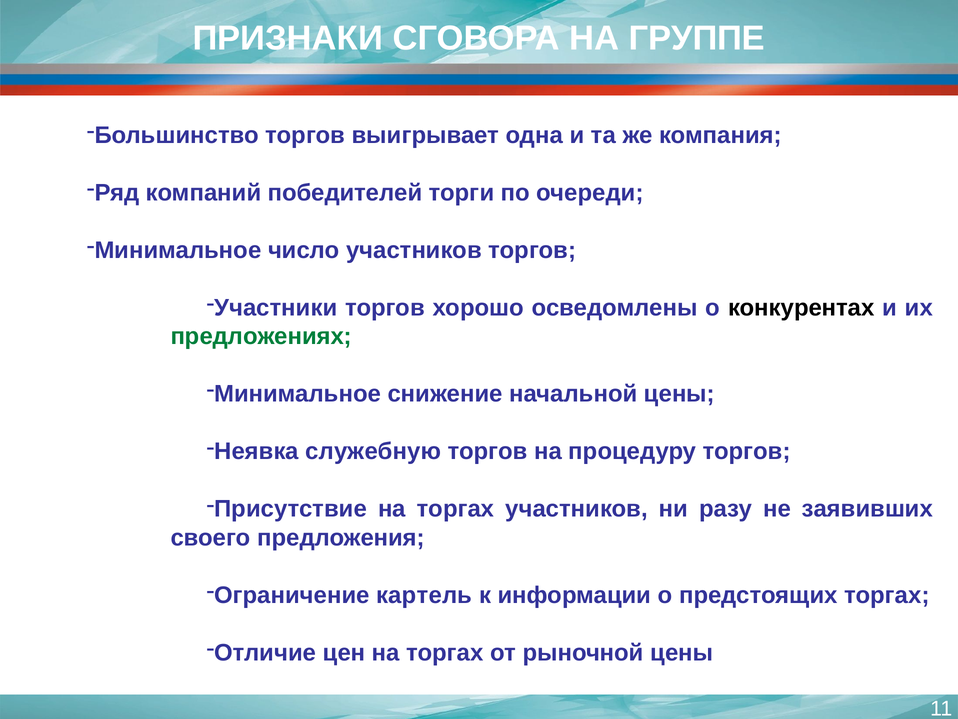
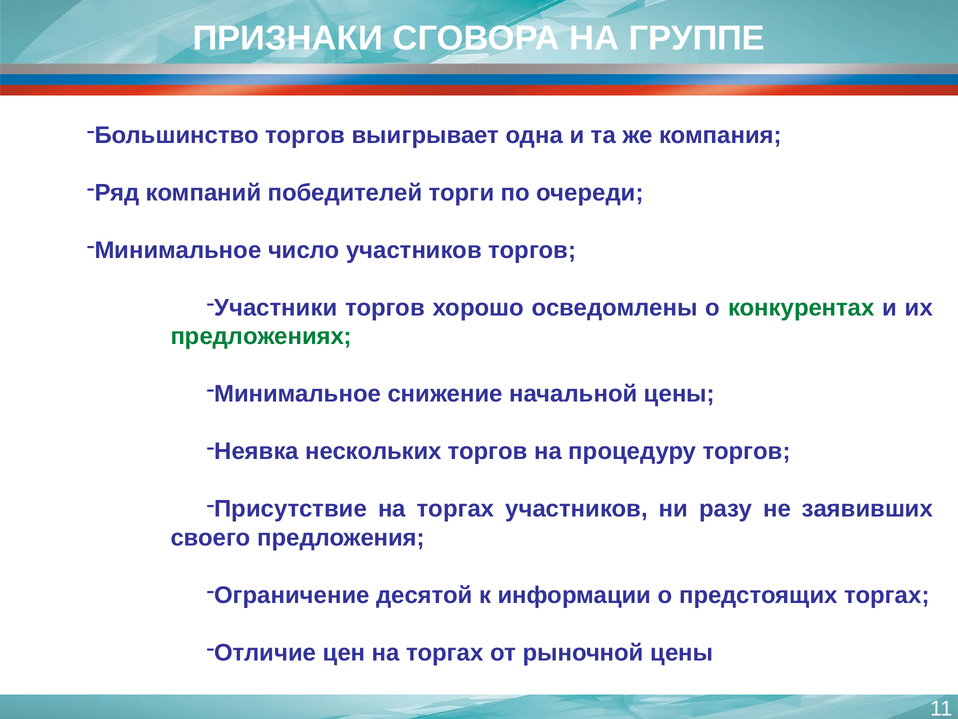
конкурентах colour: black -> green (801, 308)
служебную: служебную -> нескольких (373, 451)
картель: картель -> десятой (424, 595)
